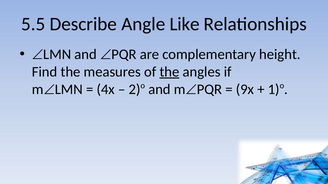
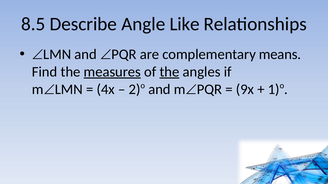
5.5: 5.5 -> 8.5 (33, 24)
height: height -> means (280, 54)
measures underline: none -> present (112, 72)
